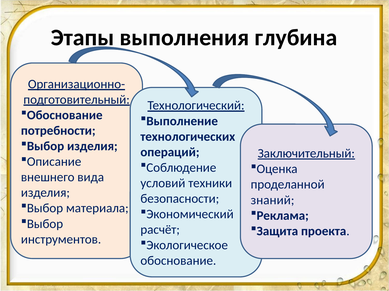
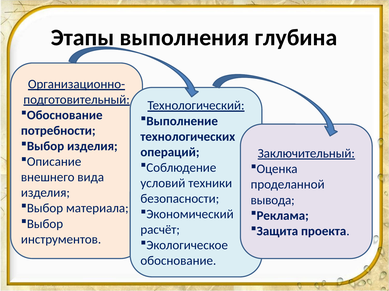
знаний: знаний -> вывода (273, 201)
